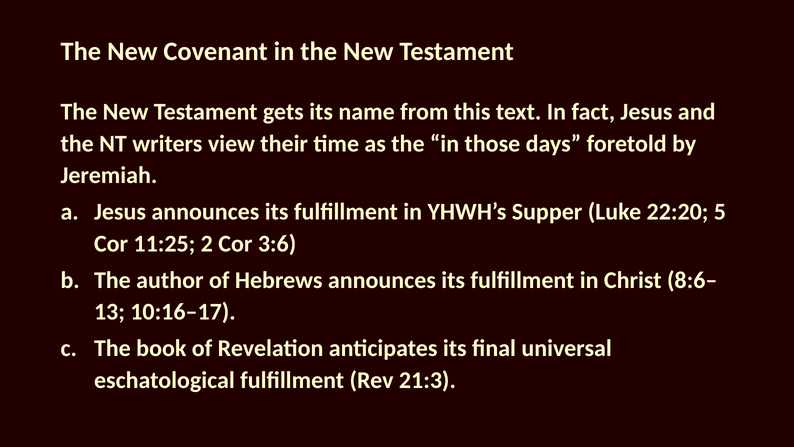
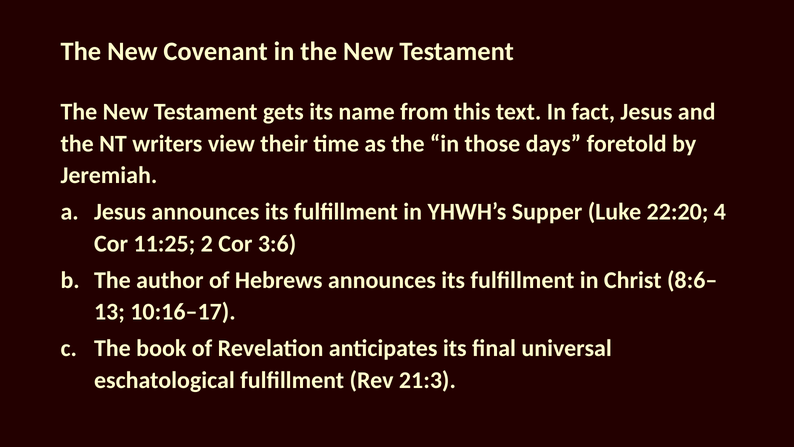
5: 5 -> 4 (720, 212)
